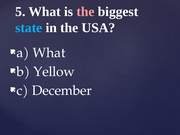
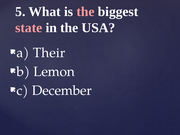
state colour: light blue -> pink (29, 28)
a What: What -> Their (49, 53)
Yellow: Yellow -> Lemon (54, 72)
